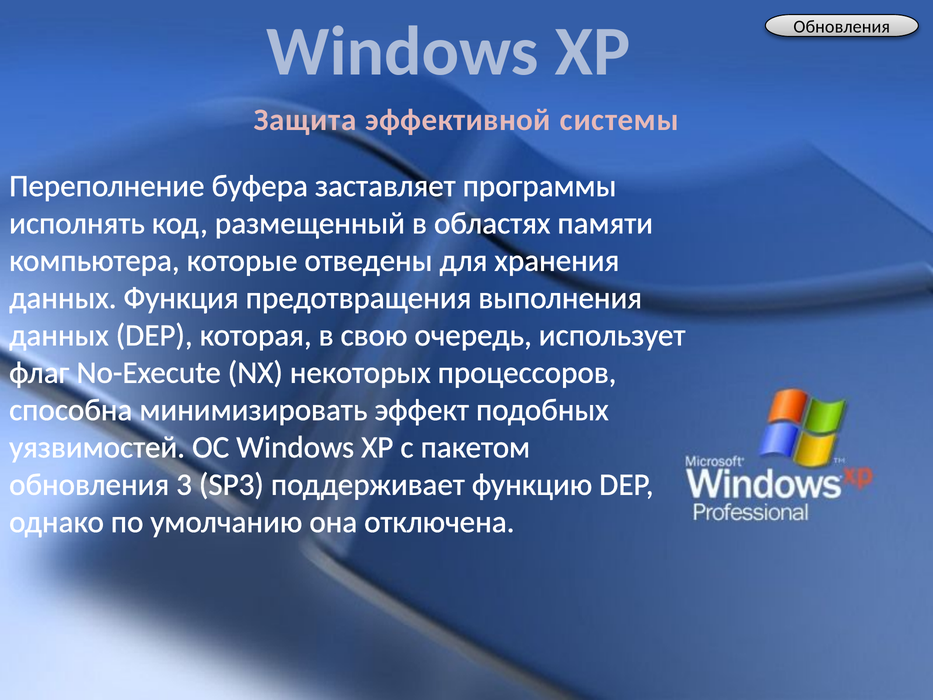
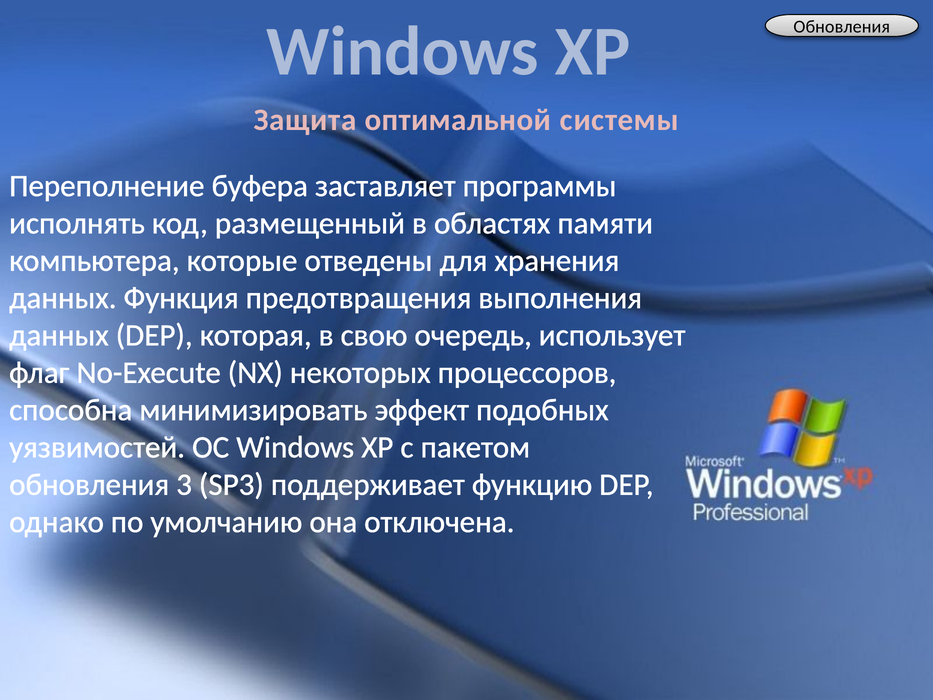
эффективной: эффективной -> оптимальной (458, 120)
